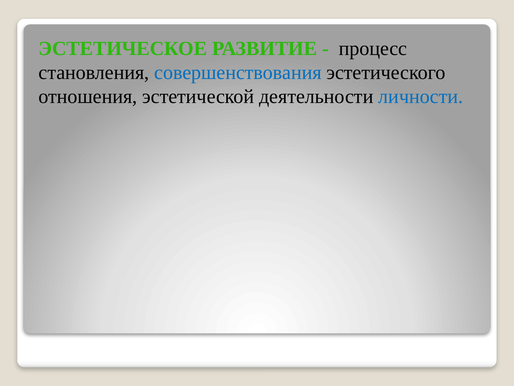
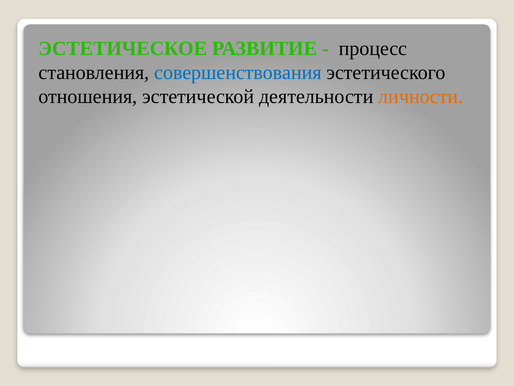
личности colour: blue -> orange (421, 96)
